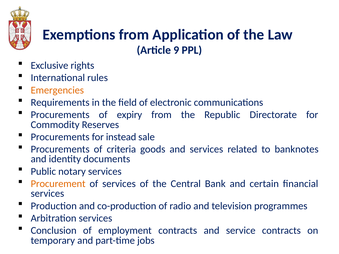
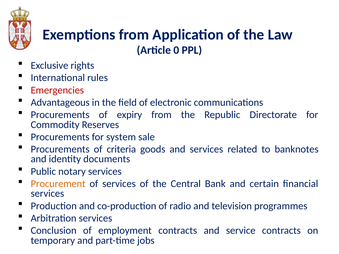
9: 9 -> 0 (176, 50)
Emergencies colour: orange -> red (57, 90)
Requirements: Requirements -> Advantageous (60, 102)
instead: instead -> system (121, 137)
